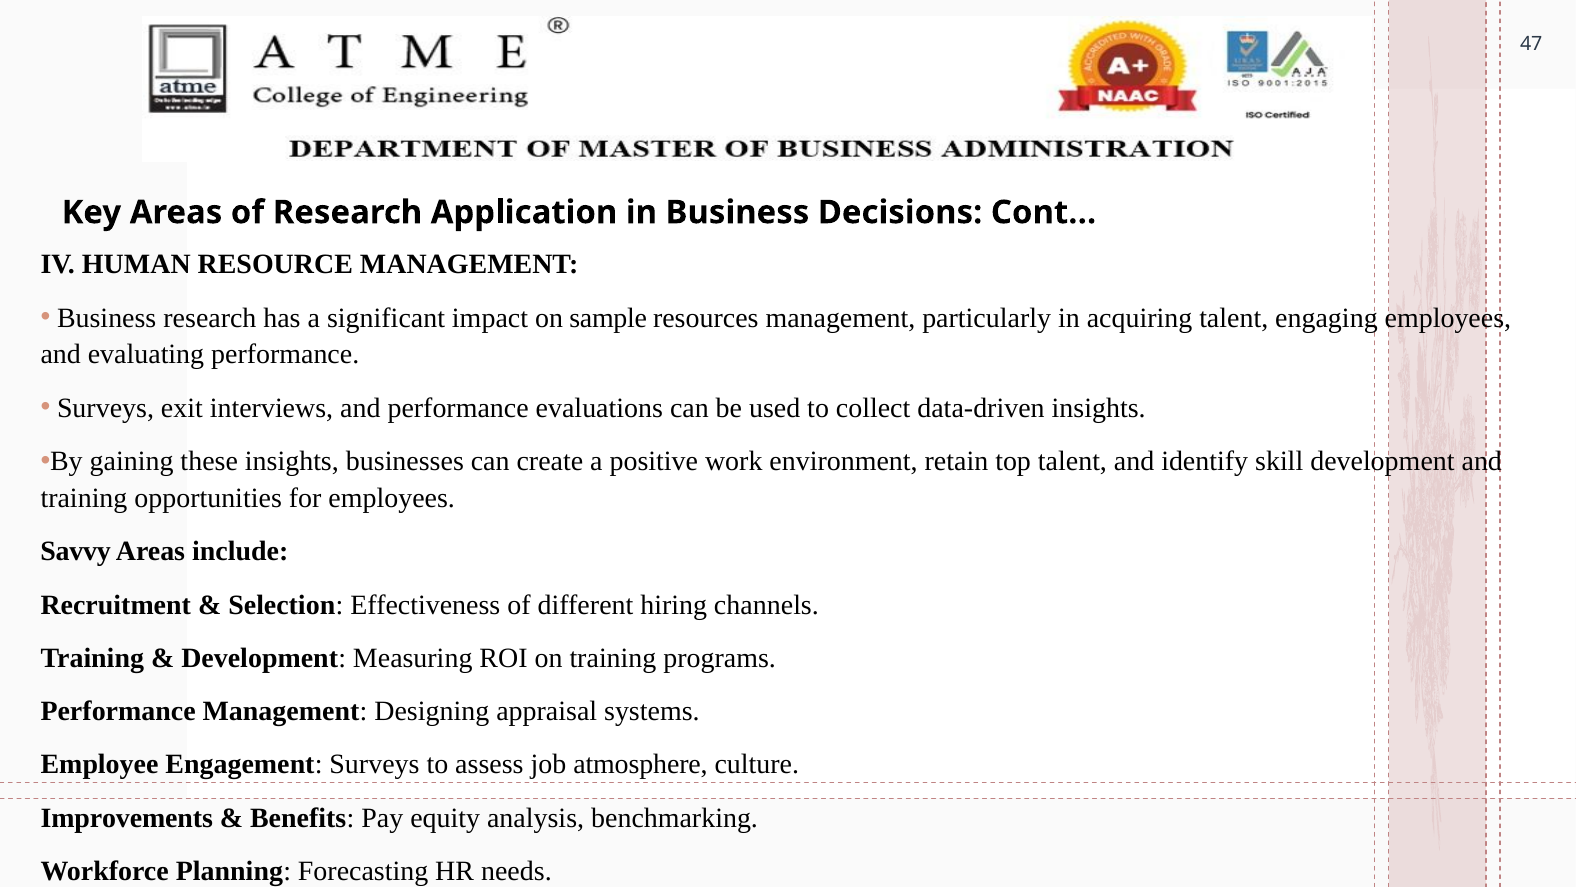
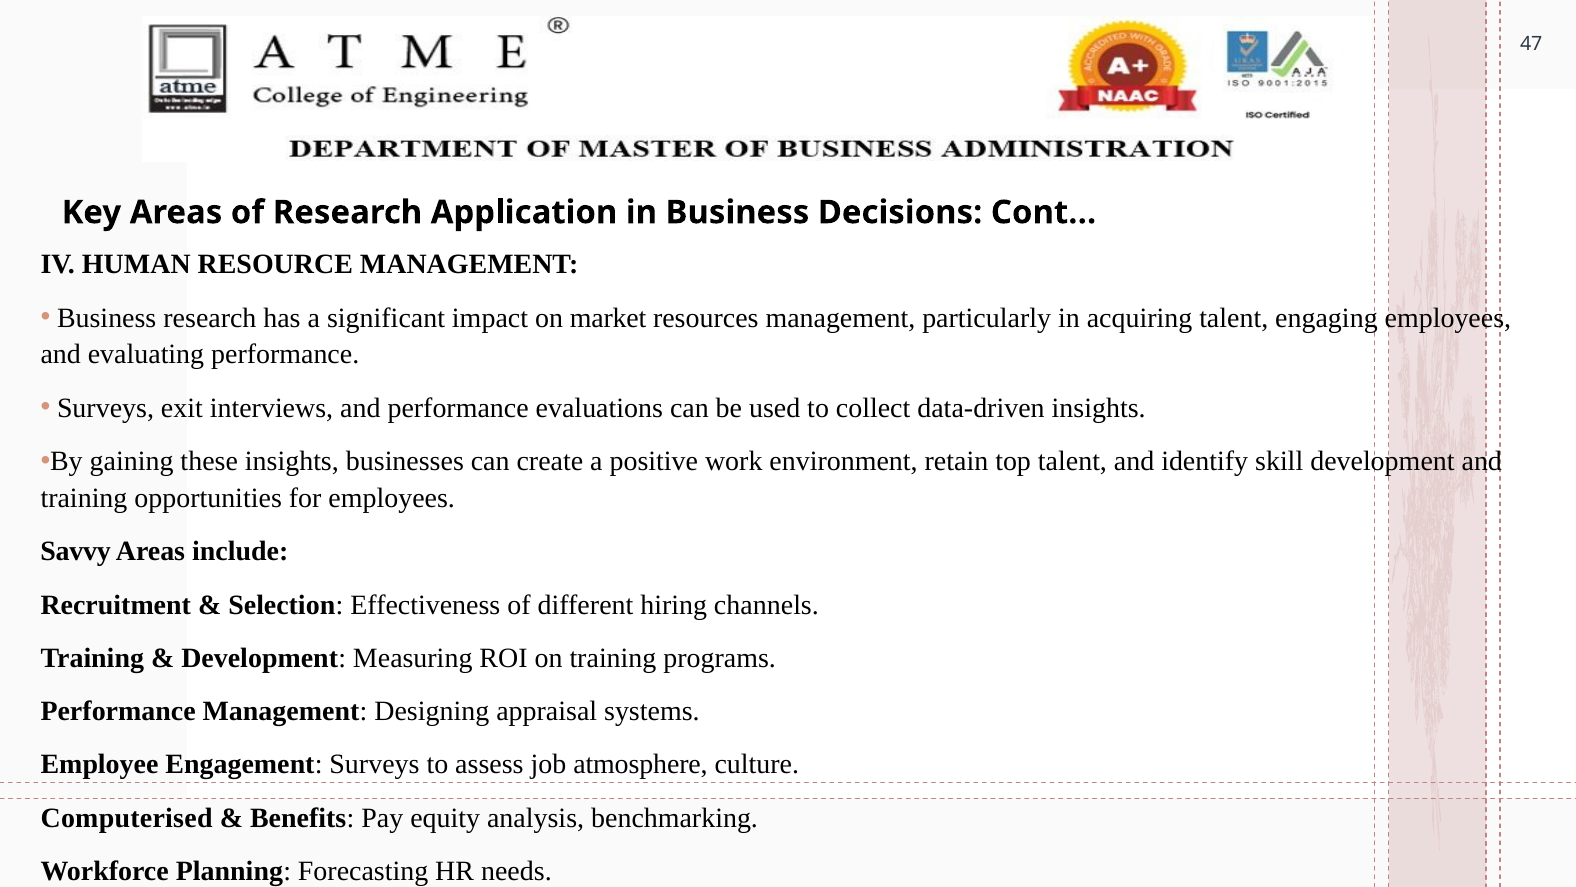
sample: sample -> market (608, 318)
Improvements: Improvements -> Computerised (127, 818)
